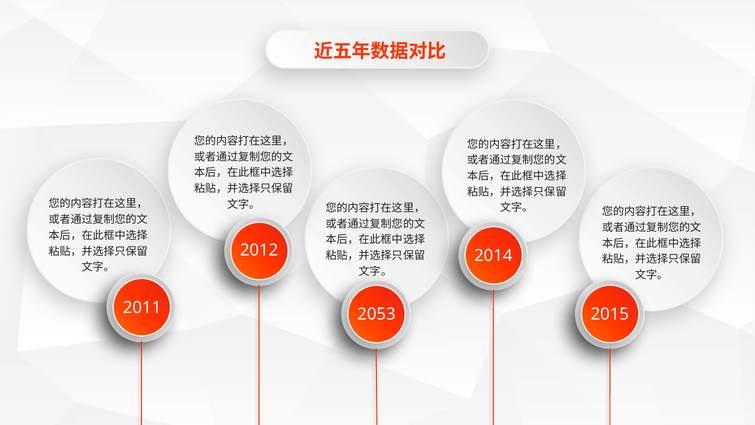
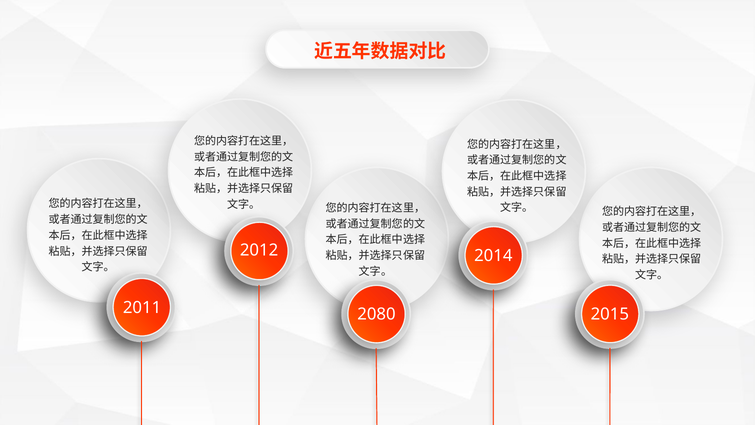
2053: 2053 -> 2080 (376, 314)
